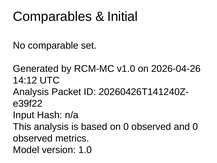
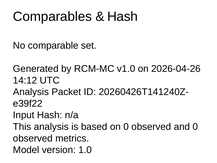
Initial: Initial -> Hash (122, 16)
